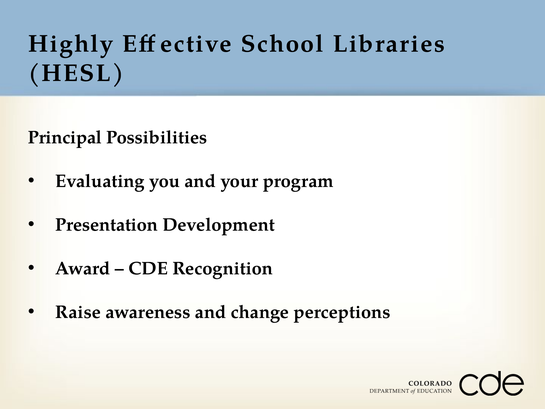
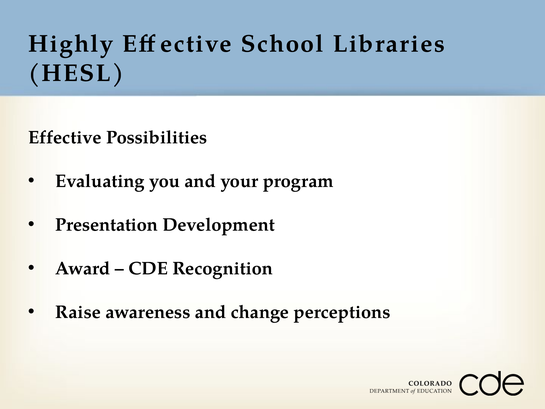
Principal: Principal -> Effective (65, 137)
